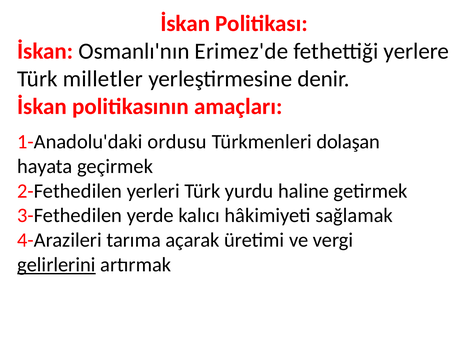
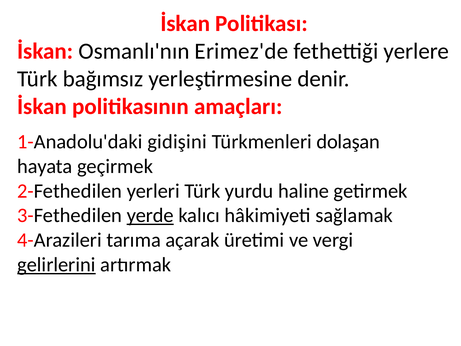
milletler: milletler -> bağımsız (103, 79)
ordusu: ordusu -> gidişini (177, 142)
yerde underline: none -> present (150, 215)
